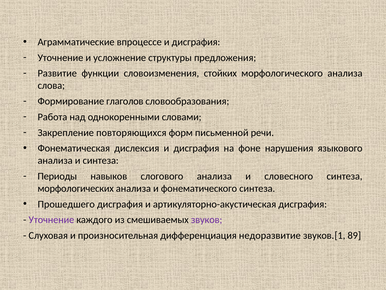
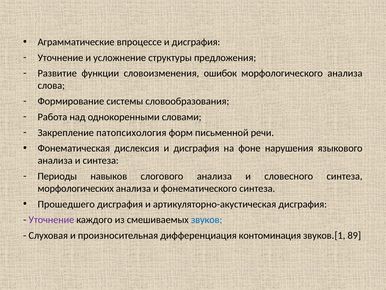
стойких: стойких -> ошибок (220, 73)
глаголов: глаголов -> системы (125, 101)
повторяющихся: повторяющихся -> патопсихология (131, 132)
звуков colour: purple -> blue (207, 219)
недоразвитие: недоразвитие -> контоминация (270, 235)
